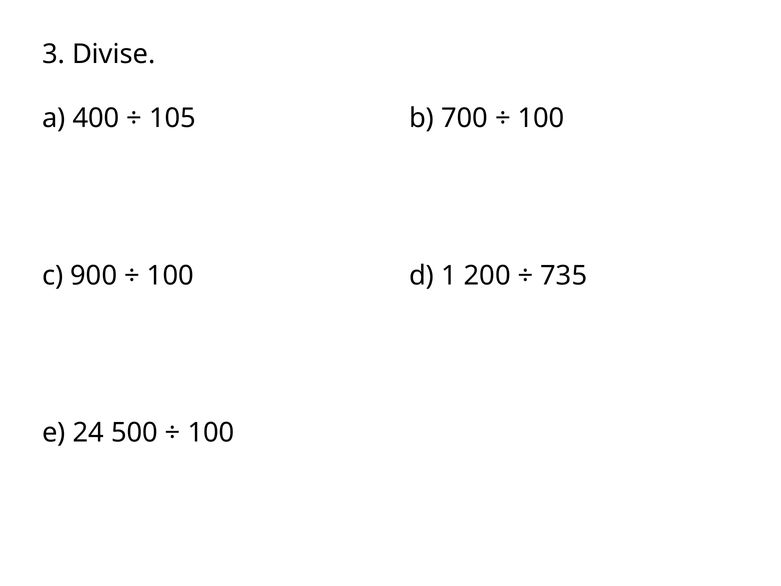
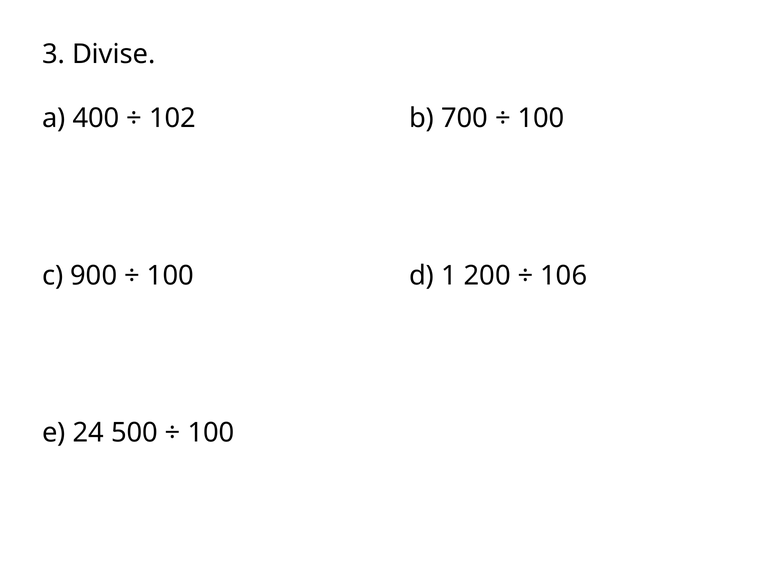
105: 105 -> 102 (173, 118)
735: 735 -> 106 (564, 276)
